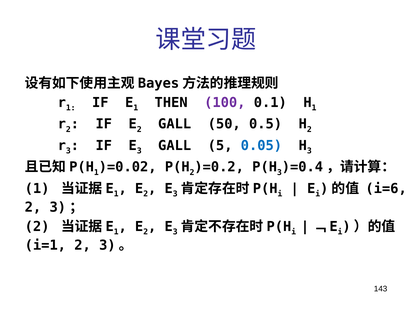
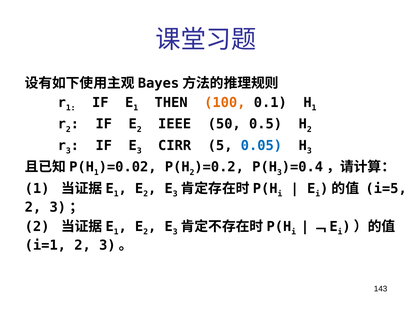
100 colour: purple -> orange (225, 103)
2 GALL: GALL -> IEEE (175, 124)
GALL: GALL -> CIRR (175, 146)
i=6: i=6 -> i=5 (386, 189)
